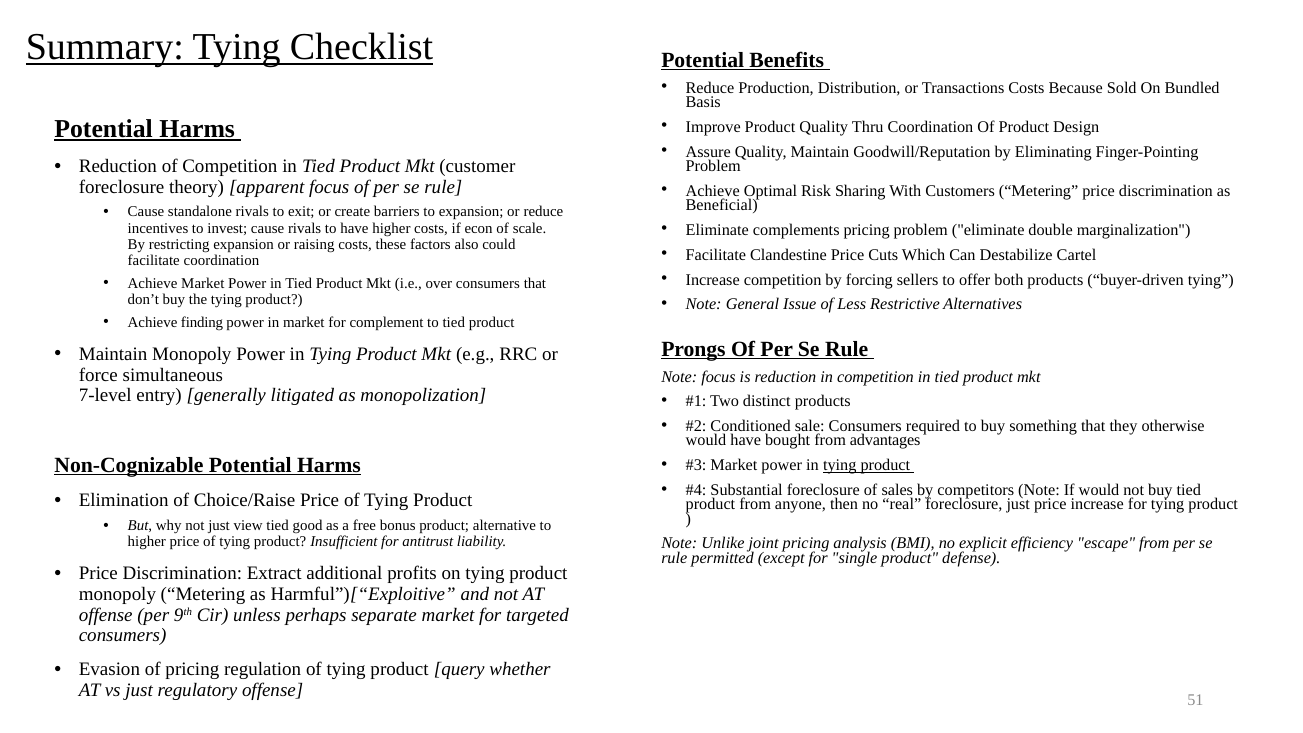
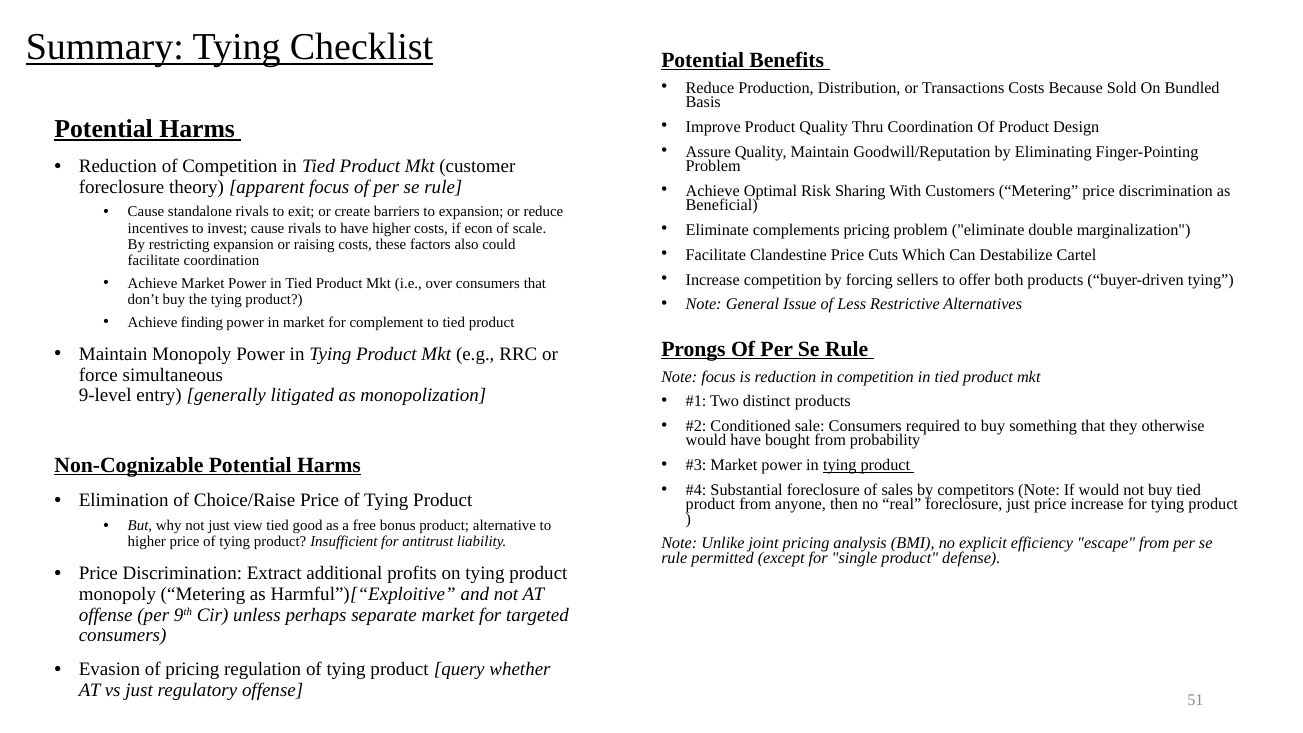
7-level: 7-level -> 9-level (105, 395)
advantages: advantages -> probability (885, 441)
